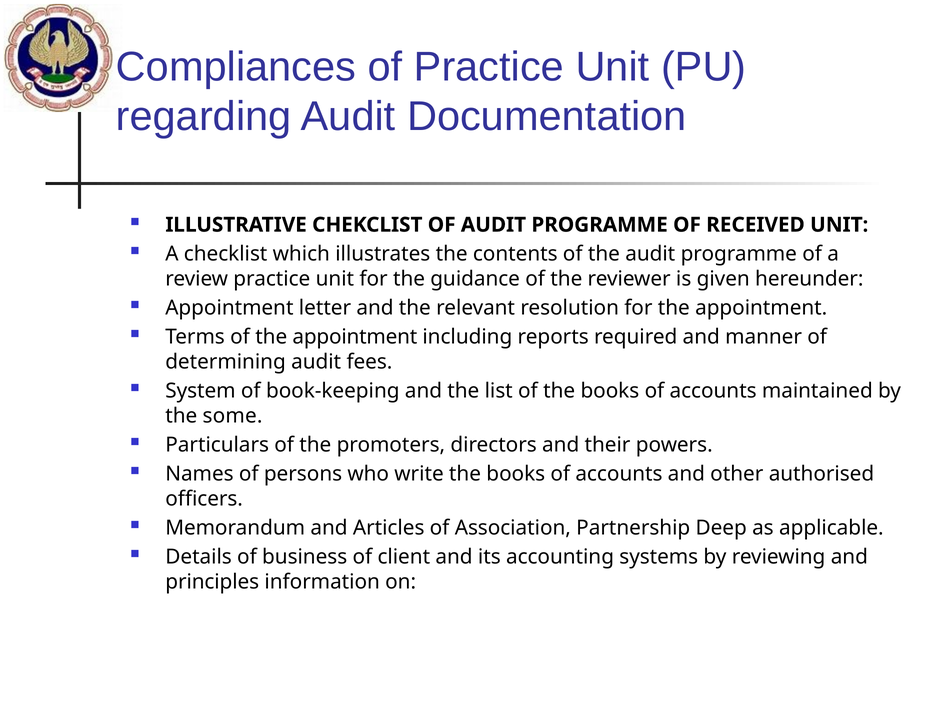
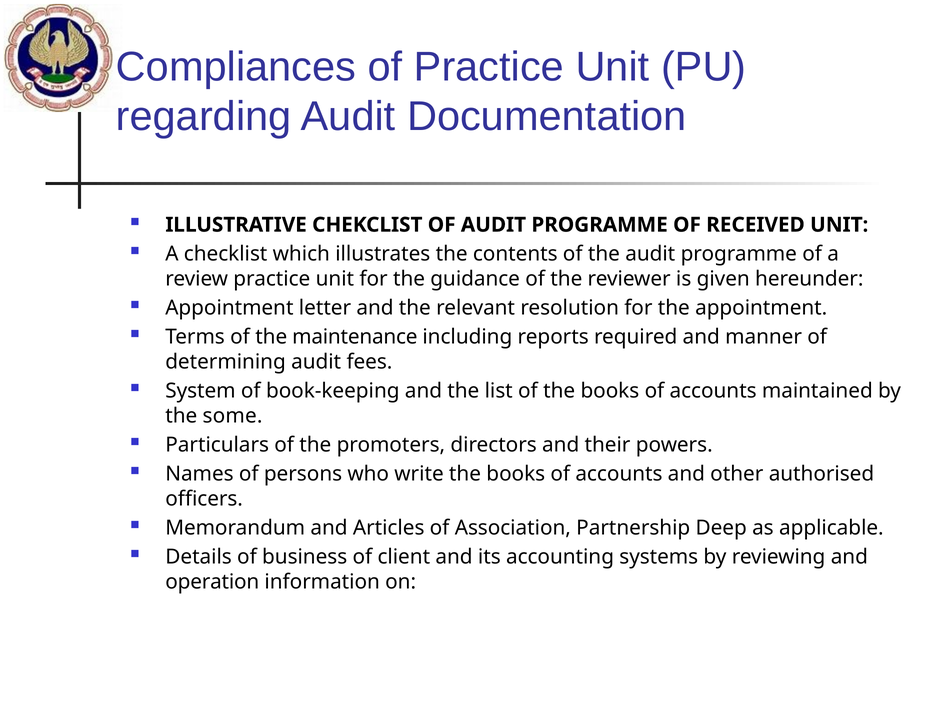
of the appointment: appointment -> maintenance (355, 337)
principles: principles -> operation (212, 582)
